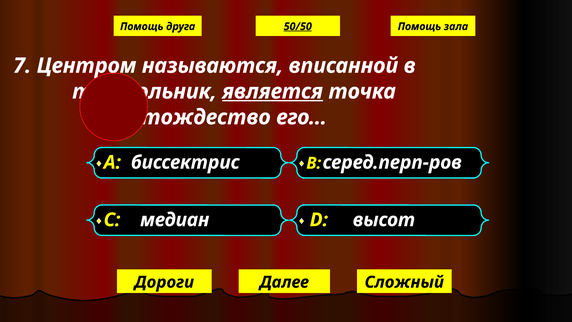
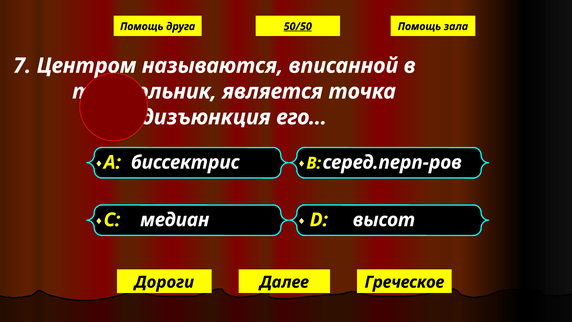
является underline: present -> none (273, 91)
тождество: тождество -> дизъюнкция (206, 117)
Сложный: Сложный -> Греческое (404, 282)
